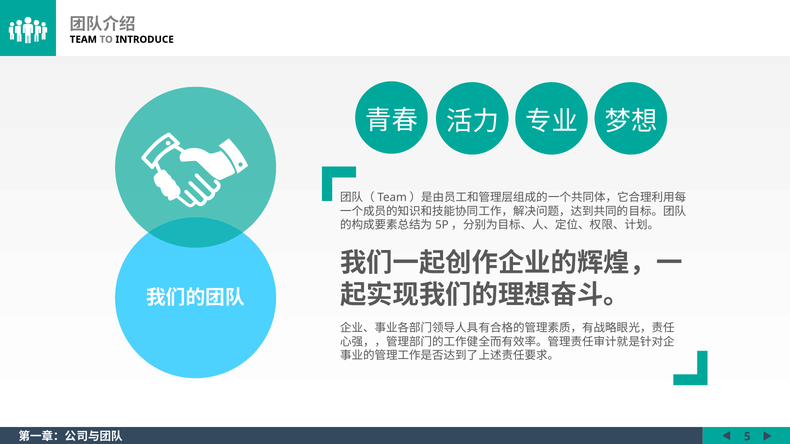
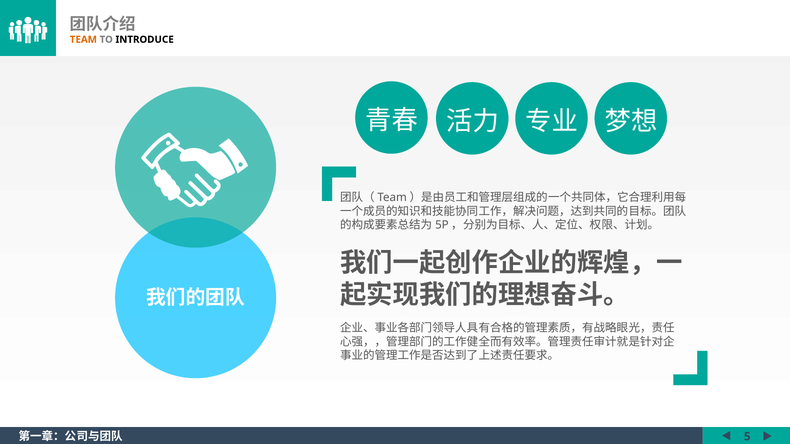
TEAM colour: black -> orange (83, 40)
